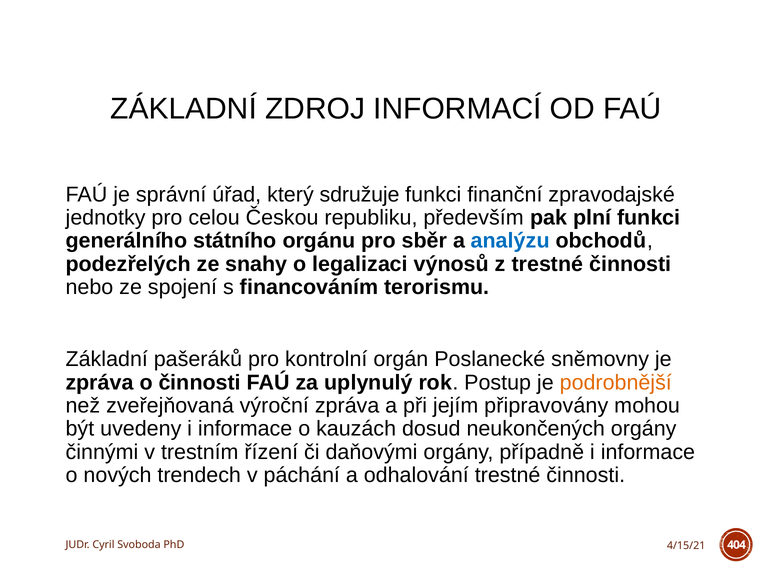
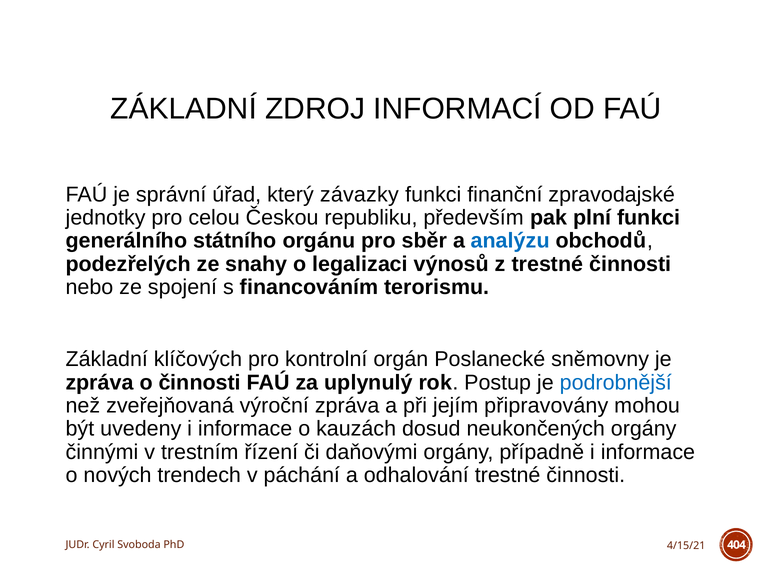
sdružuje: sdružuje -> závazky (359, 194)
pašeráků: pašeráků -> klíčových (198, 359)
podrobnější colour: orange -> blue (616, 383)
